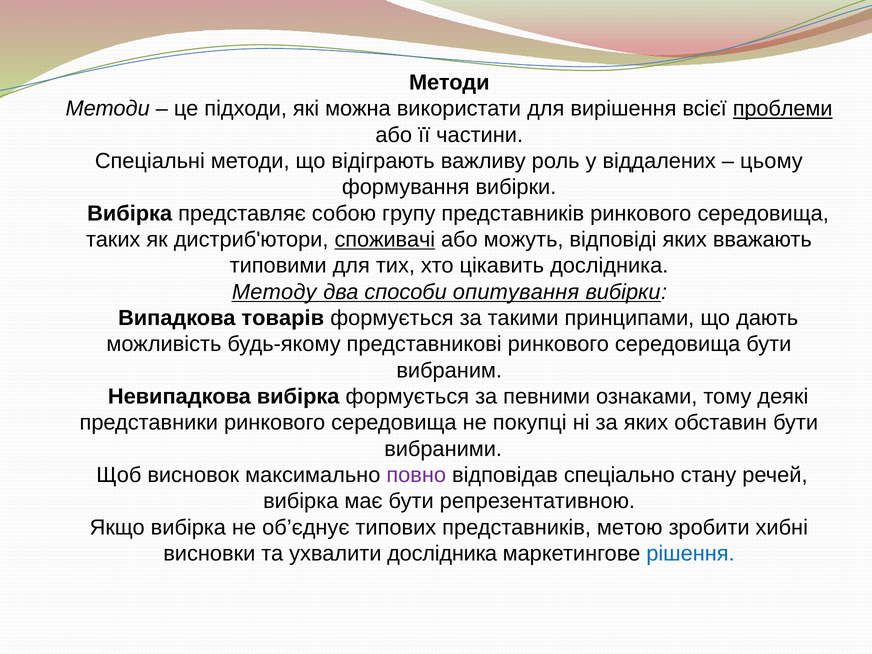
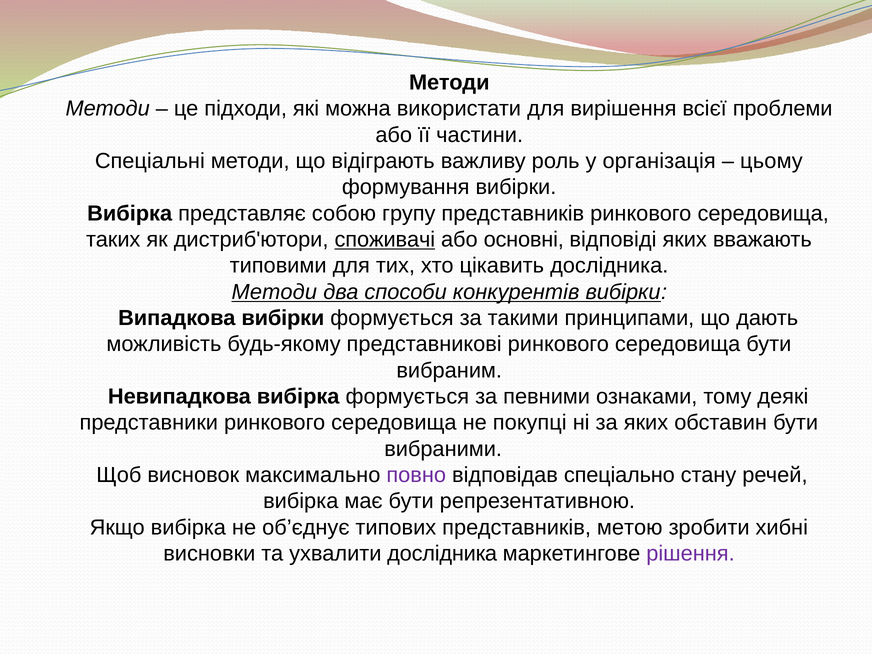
проблеми underline: present -> none (783, 109)
віддалених: віддалених -> організація (659, 161)
можуть: можуть -> основні (524, 240)
Методу: Методу -> Методи (274, 292)
опитування: опитування -> конкурентів (516, 292)
Випадкова товарів: товарів -> вибірки (283, 318)
рішення colour: blue -> purple (690, 553)
